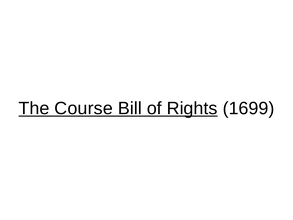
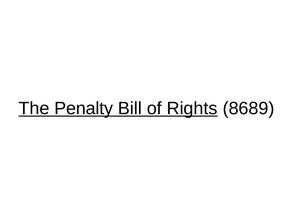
Course: Course -> Penalty (84, 108)
1699: 1699 -> 8689 (249, 108)
